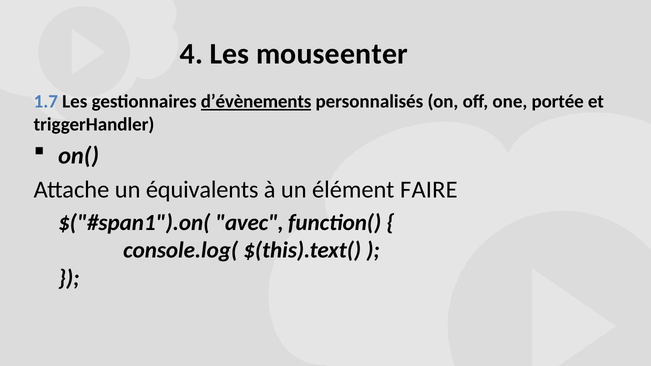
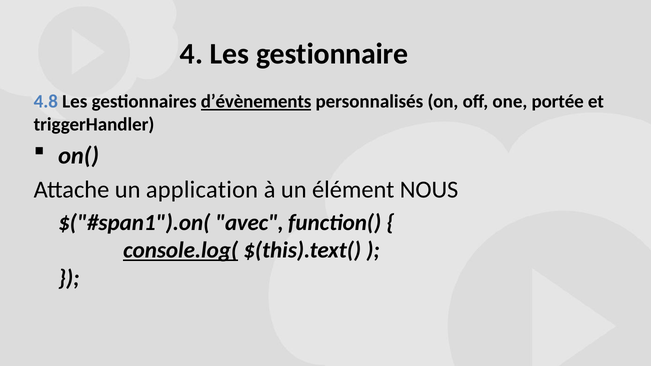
mouseenter: mouseenter -> gestionnaire (332, 54)
1.7: 1.7 -> 4.8 (46, 102)
équivalents: équivalents -> application (202, 190)
FAIRE: FAIRE -> NOUS (429, 190)
console.log( underline: none -> present (181, 250)
